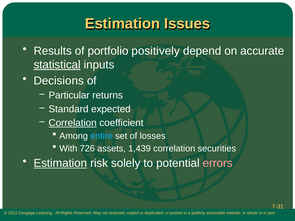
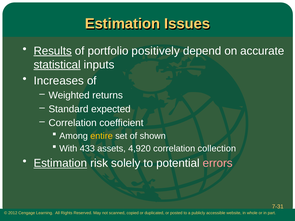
Results underline: none -> present (53, 51)
Decisions: Decisions -> Increases (59, 81)
Particular: Particular -> Weighted (69, 95)
Correlation underline: present -> none (73, 123)
entire colour: light blue -> yellow (102, 136)
losses: losses -> shown (153, 136)
726: 726 -> 433 (87, 149)
1,439: 1,439 -> 4,920 (139, 149)
securities: securities -> collection (217, 149)
